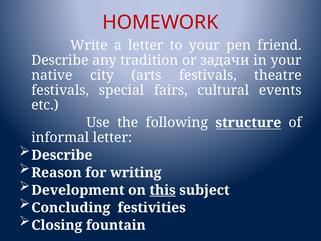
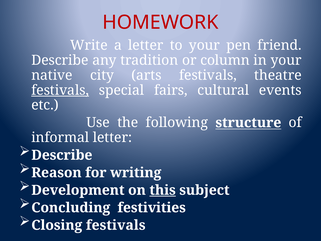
задачи: задачи -> column (225, 60)
festivals underline: none -> present (60, 90)
Closing fountain: fountain -> festivals (116, 225)
